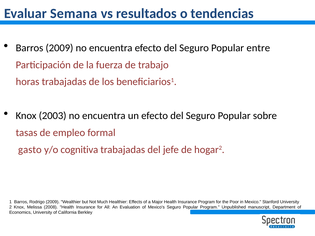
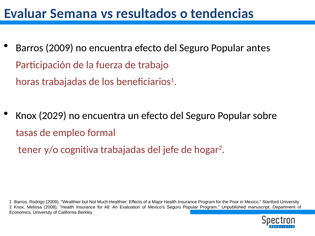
entre: entre -> antes (258, 48)
2003: 2003 -> 2029 (53, 116)
gasto: gasto -> tener (30, 150)
